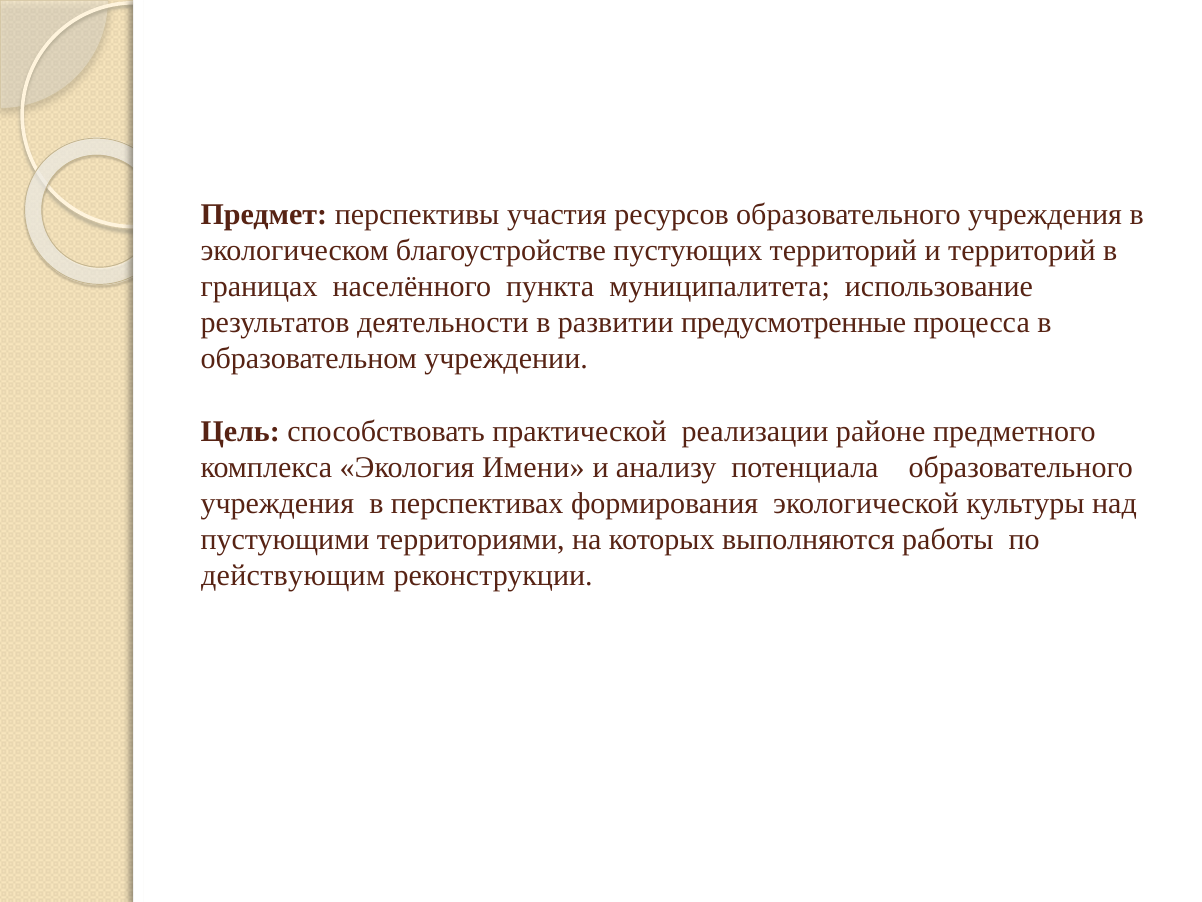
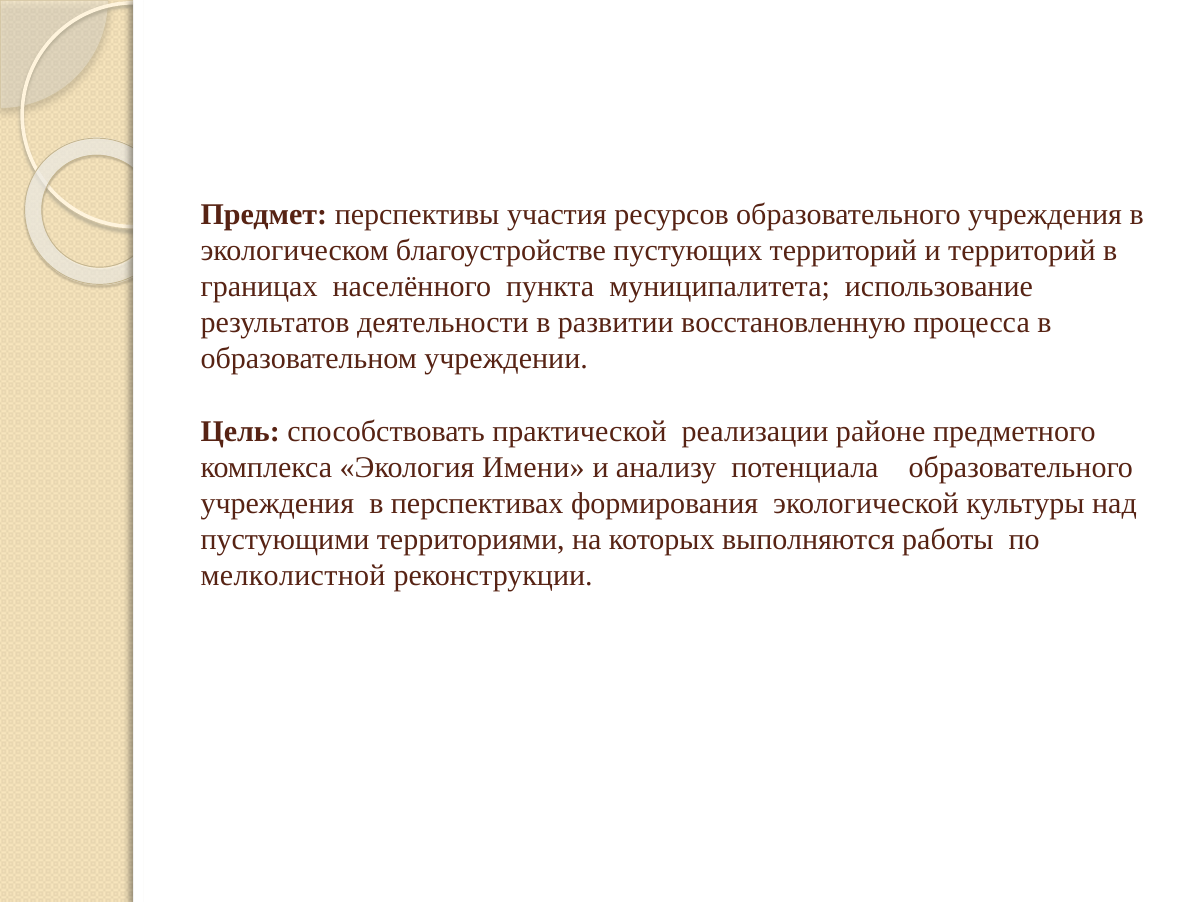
предусмотренные: предусмотренные -> восстановленную (794, 323)
действующим: действующим -> мелколистной (293, 575)
